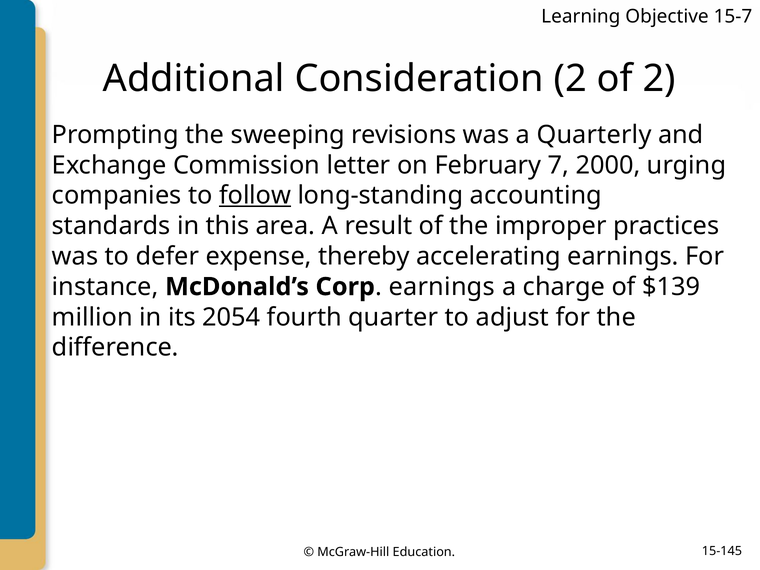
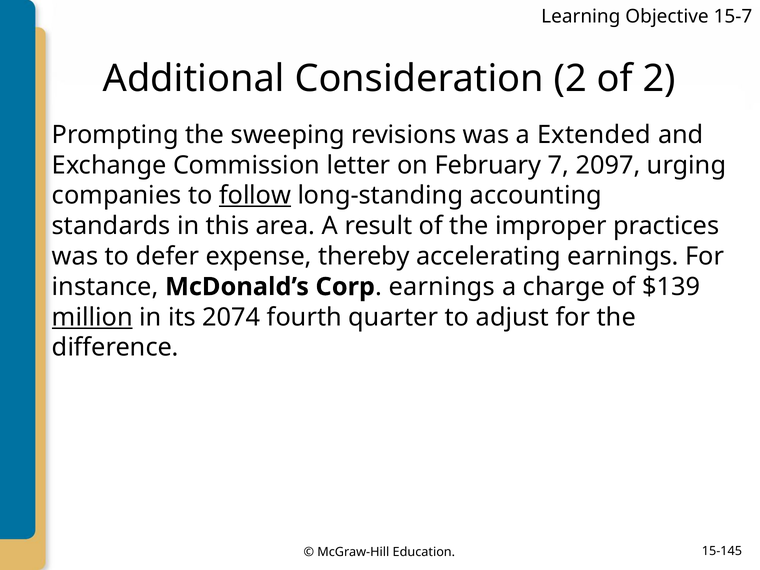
Quarterly: Quarterly -> Extended (594, 135)
2000: 2000 -> 2097 (608, 165)
million underline: none -> present (92, 317)
2054: 2054 -> 2074 (231, 317)
